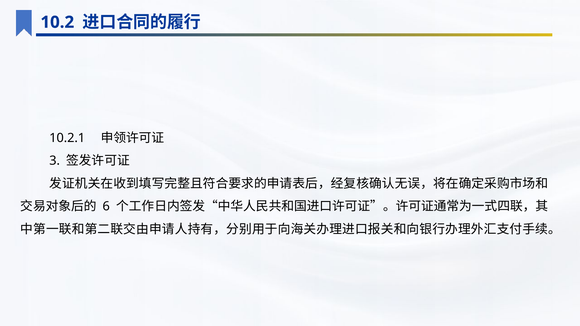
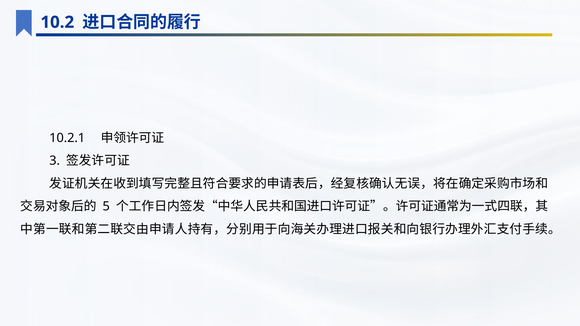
6: 6 -> 5 (106, 207)
